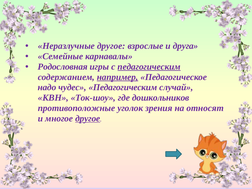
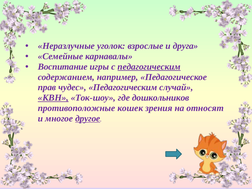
Неразлучные другое: другое -> уголок (111, 46)
Родословная: Родословная -> Воспитание (63, 67)
например underline: present -> none (118, 77)
надо: надо -> прав (47, 87)
КВН underline: none -> present (53, 98)
уголок: уголок -> кошек (130, 108)
